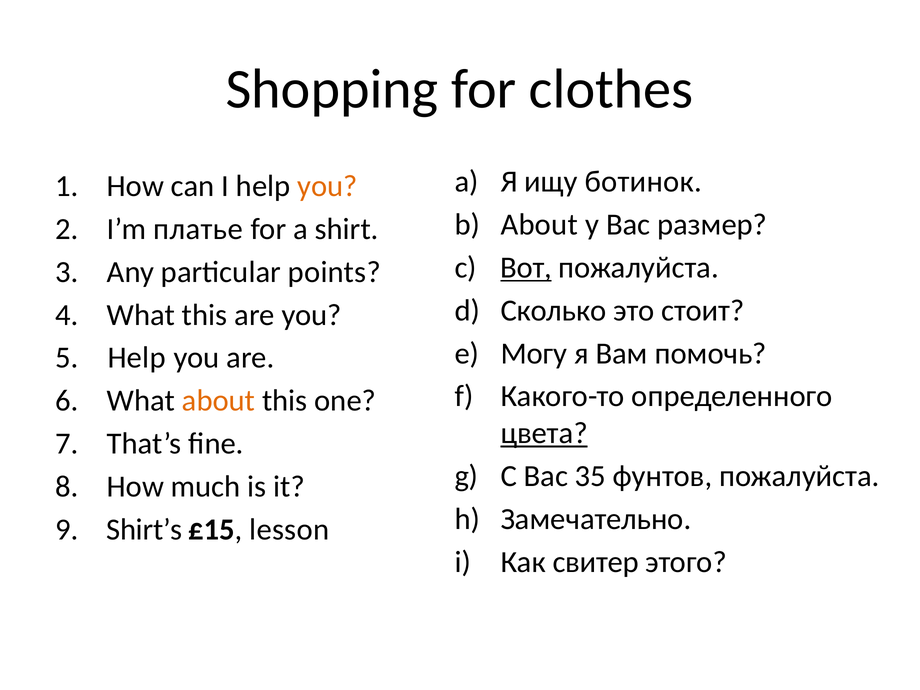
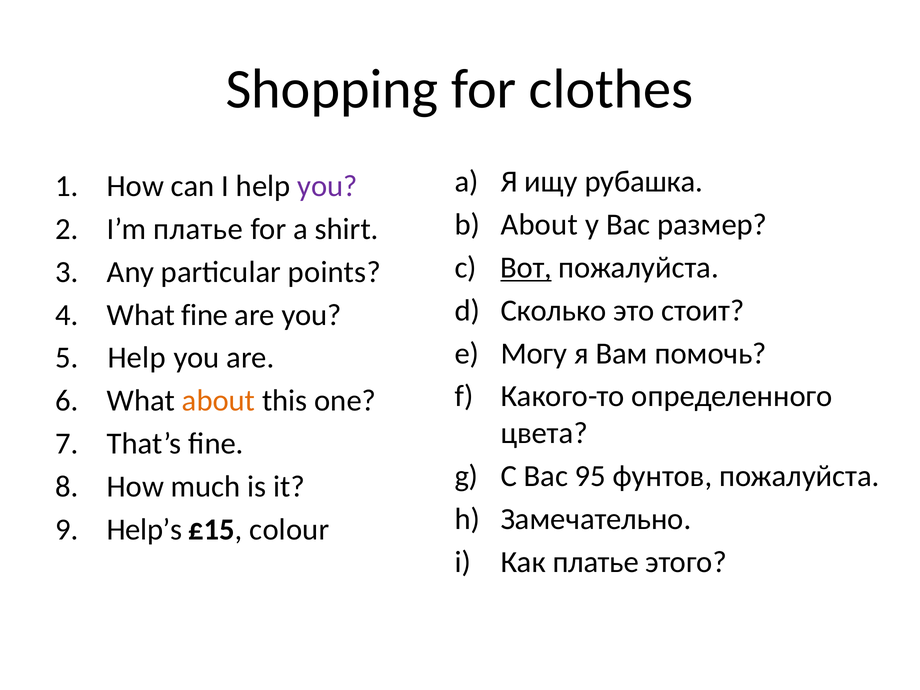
ботинок: ботинок -> рубашка (644, 182)
you colour: orange -> purple (327, 186)
What this: this -> fine (205, 315)
цвета underline: present -> none (544, 433)
35: 35 -> 95 (590, 476)
Shirt’s: Shirt’s -> Help’s (144, 530)
lesson: lesson -> colour (289, 530)
Как свитер: свитер -> платье (596, 562)
